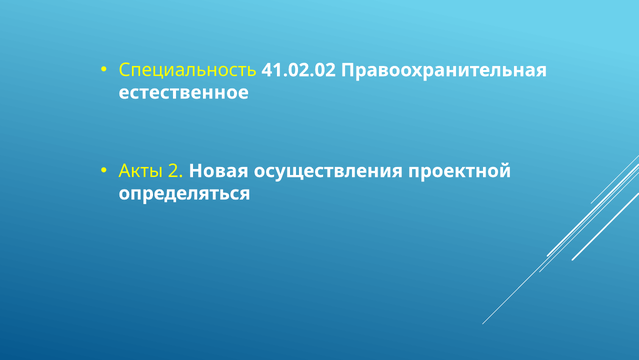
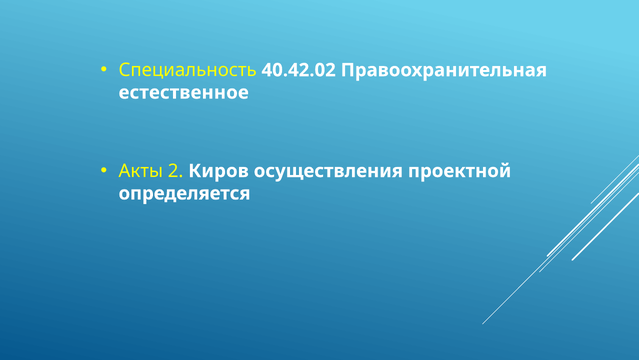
41.02.02: 41.02.02 -> 40.42.02 (299, 70)
Новая: Новая -> Киров (219, 171)
определяться: определяться -> определяется (185, 193)
